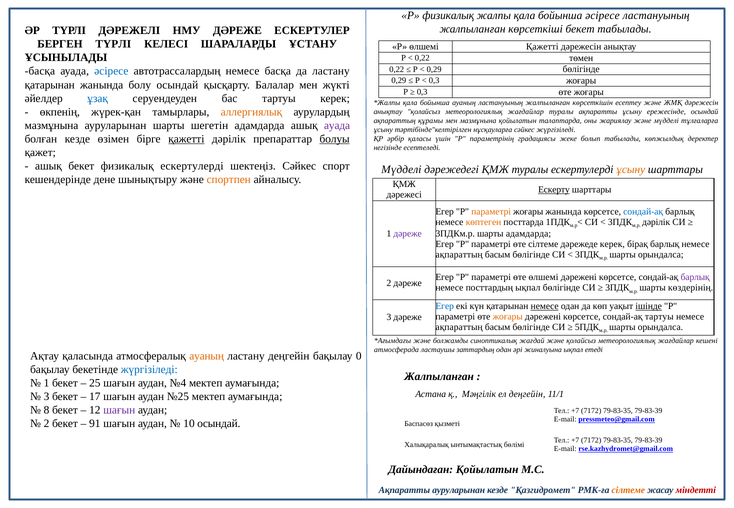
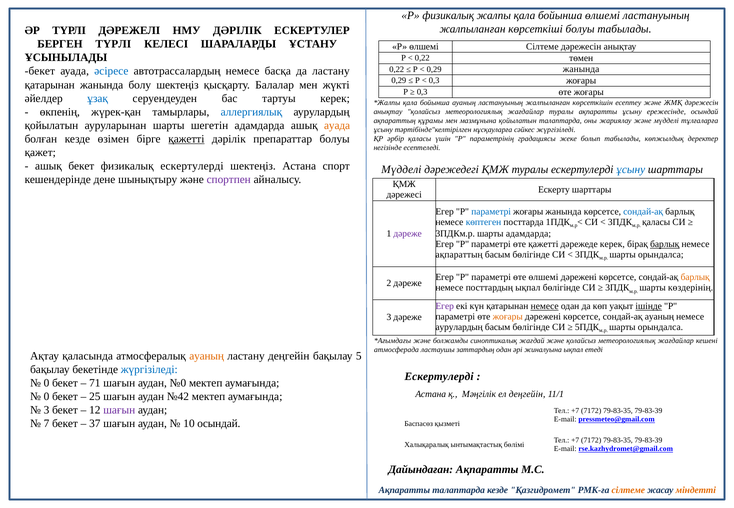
бойынша әсіресе: әсіресе -> өлшемі (603, 15)
көрсеткіші бекет: бекет -> болуы (580, 29)
НМУ ДӘРЕЖЕ: ДӘРЕЖЕ -> ДӘРІЛІК (237, 31)
өлшемі Қажетті: Қажетті -> Сілтеме (542, 47)
0,29 бөлігінде: бөлігінде -> жанында (581, 69)
басқа: басқа -> бекет (40, 71)
болу осындай: осындай -> шектеңіз (178, 85)
аллергиялық colour: orange -> blue (251, 112)
мазмұнына: мазмұнына -> қойылатын (51, 125)
ауада colour: purple -> orange (337, 125)
болуы underline: present -> none (335, 139)
шектеңіз Сәйкес: Сәйкес -> Астана (299, 166)
ұсыну colour: orange -> blue (631, 170)
спортпен colour: orange -> purple (229, 180)
Ескерту underline: present -> none (554, 190)
параметрі colour: orange -> blue (491, 212)
көптеген colour: orange -> blue (483, 222)
дәрілік: дәрілік -> қаласы (656, 222)
өте сілтеме: сілтеме -> қажетті (543, 244)
барлық underline: none -> present (665, 244)
барлық colour: purple -> orange (695, 277)
Егер colour: blue -> purple (445, 306)
сондай-ақ тартуы: тартуы -> ауаның (659, 317)
ақпараттың: ақпараттың -> аурулардың (459, 327)
0: 0 -> 5 (359, 356)
Жалпыланған: Жалпыланған -> Ескертулерді (439, 377)
1: 1 -> 0 (47, 383)
25: 25 -> 71 (95, 383)
№4: №4 -> №0 (178, 383)
3: 3 -> 0 (47, 397)
17: 17 -> 25 (95, 397)
№25: №25 -> №42 (178, 397)
8: 8 -> 3 (47, 410)
2: 2 -> 7 (47, 424)
91: 91 -> 37 (95, 424)
Дайындаған Қойылатын: Қойылатын -> Ақпаратты (487, 470)
Ақпаратты ауруларынан: ауруларынан -> талаптарда (459, 490)
міндетті colour: red -> orange (696, 490)
